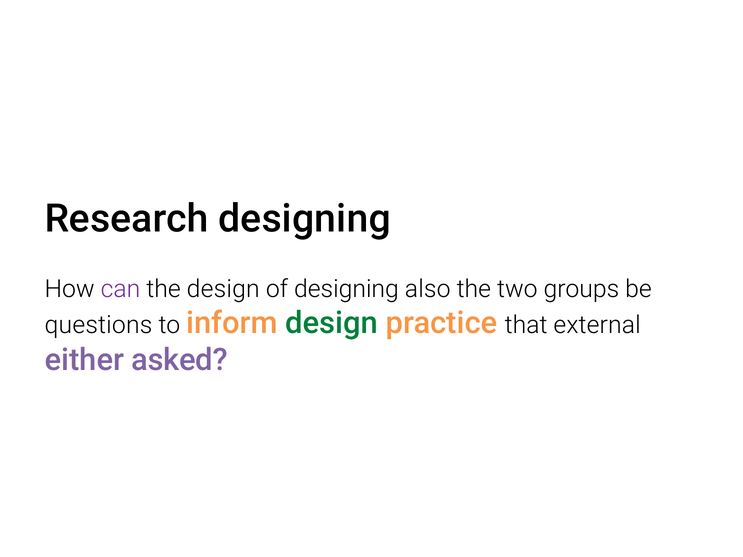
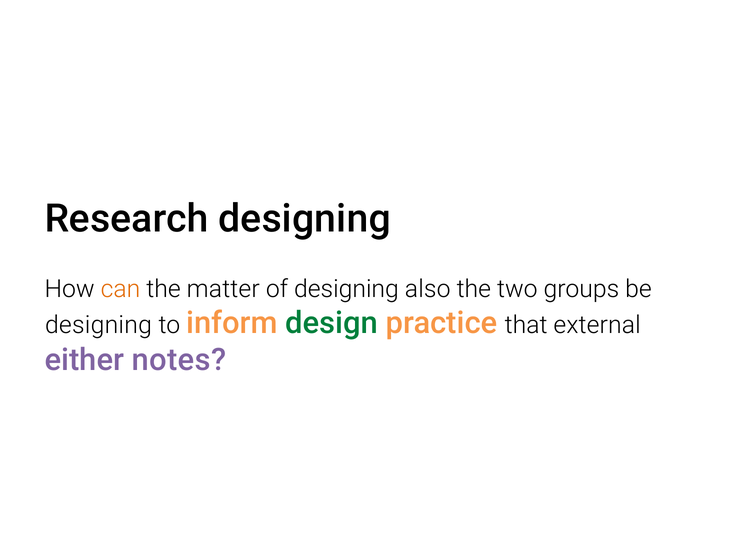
can colour: purple -> orange (120, 289)
the design: design -> matter (223, 289)
questions: questions -> designing (98, 325)
asked: asked -> notes (179, 360)
